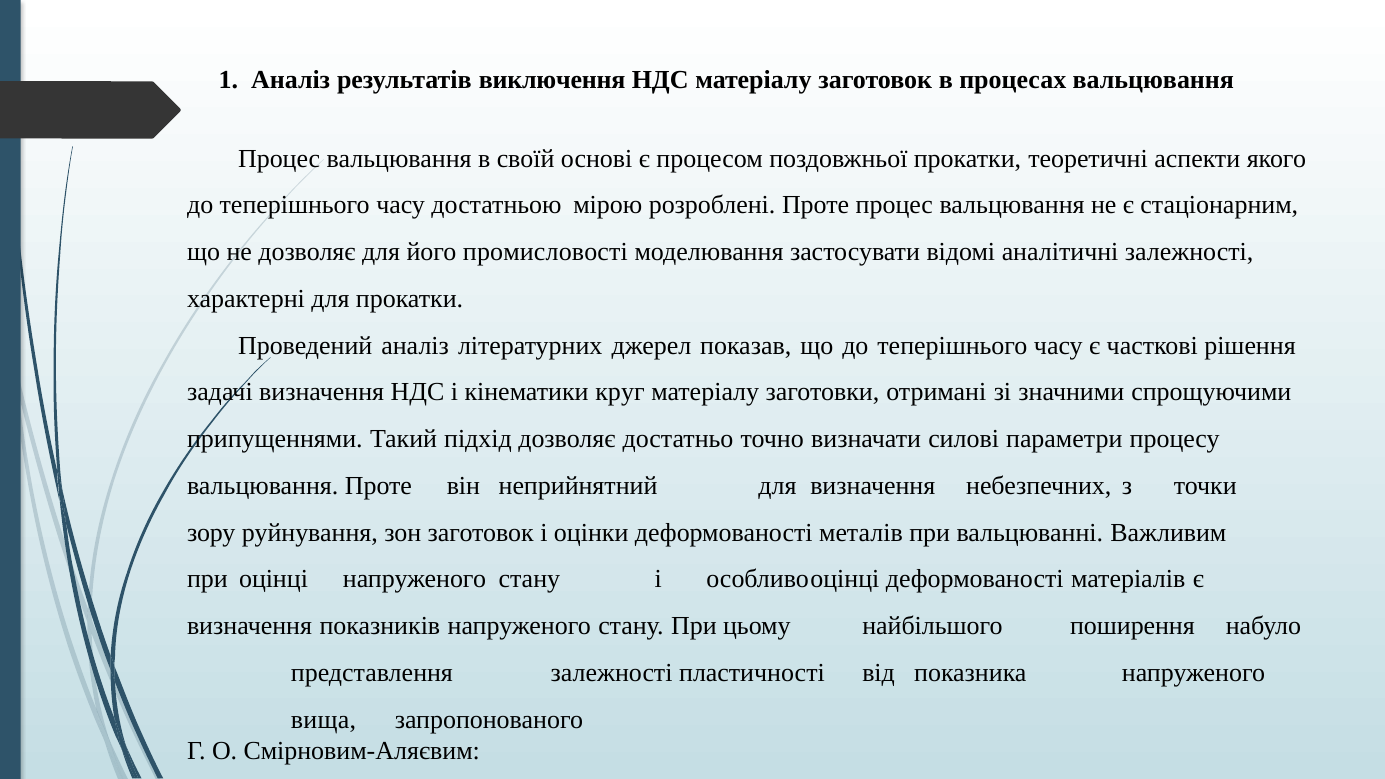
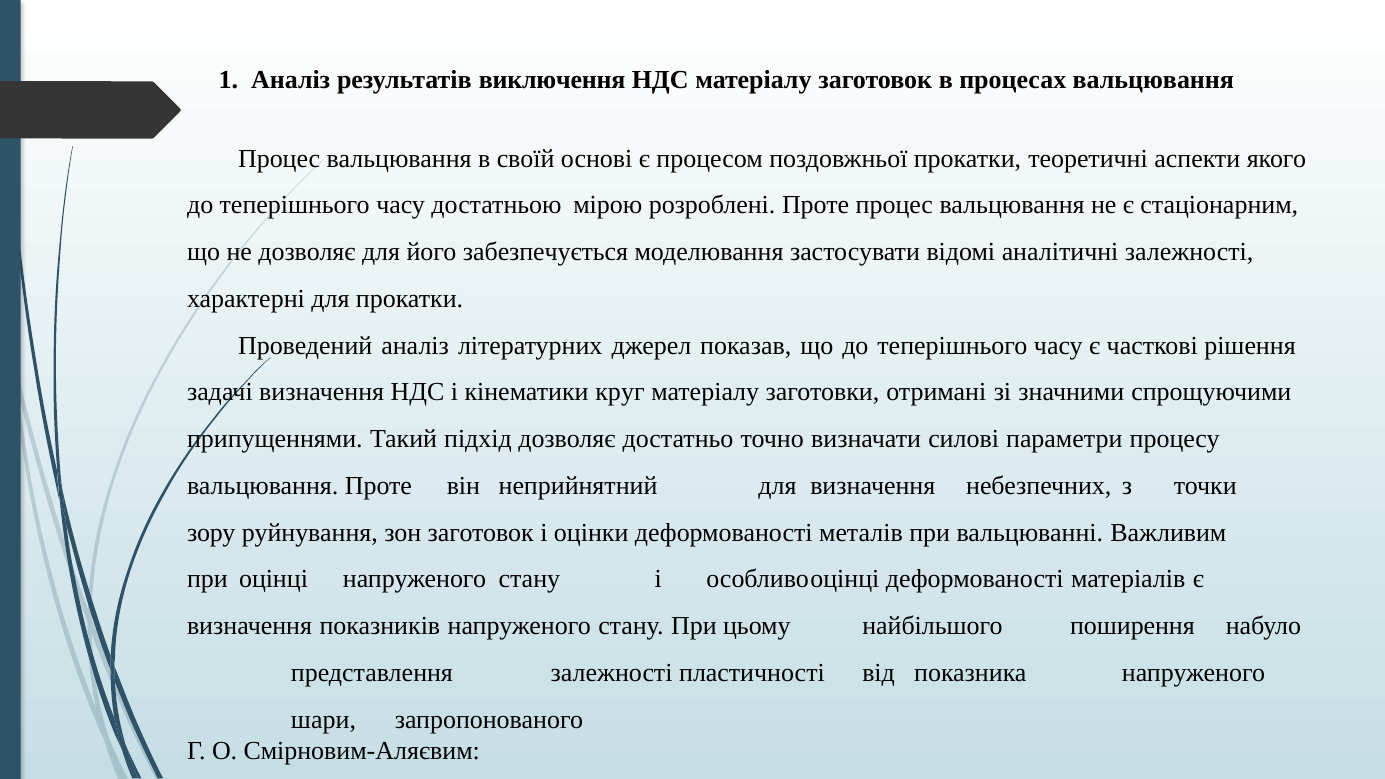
промисловості: промисловості -> забезпечується (546, 252)
вища: вища -> шари (324, 719)
